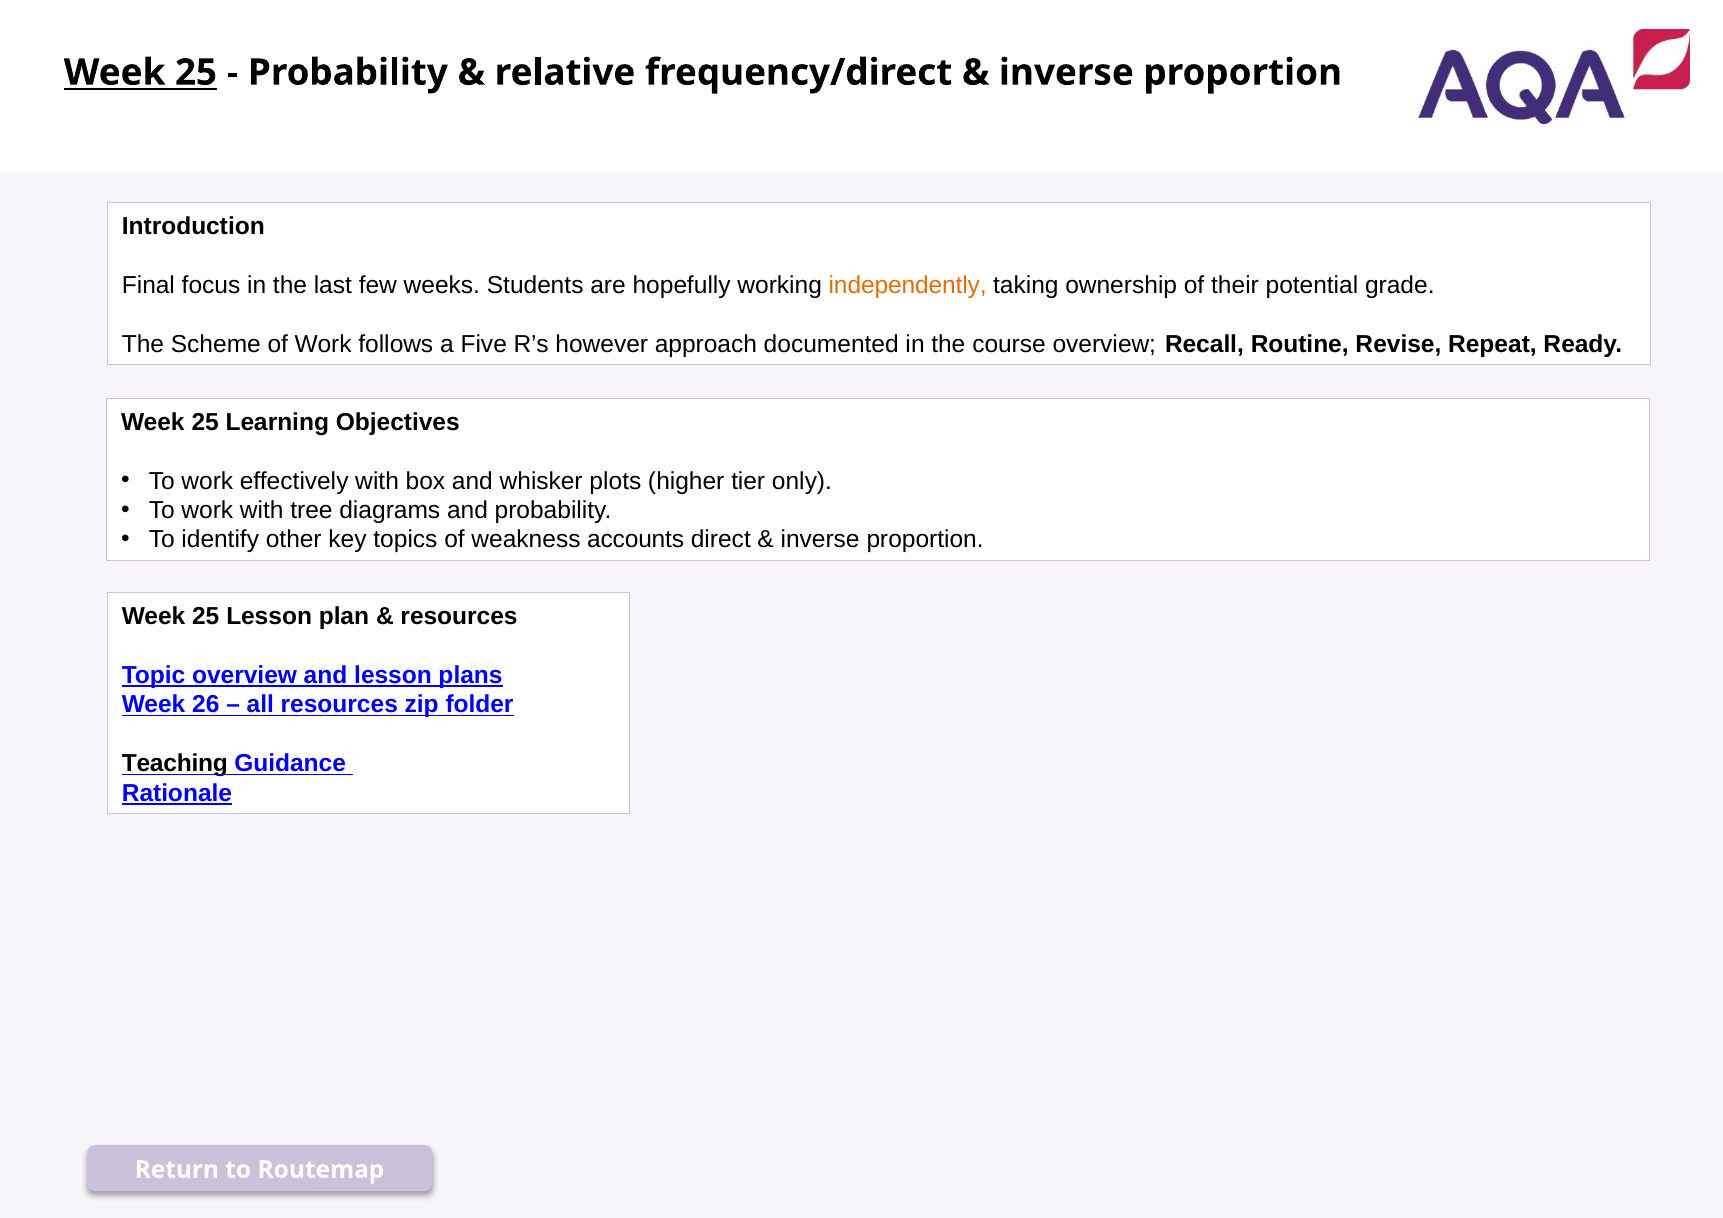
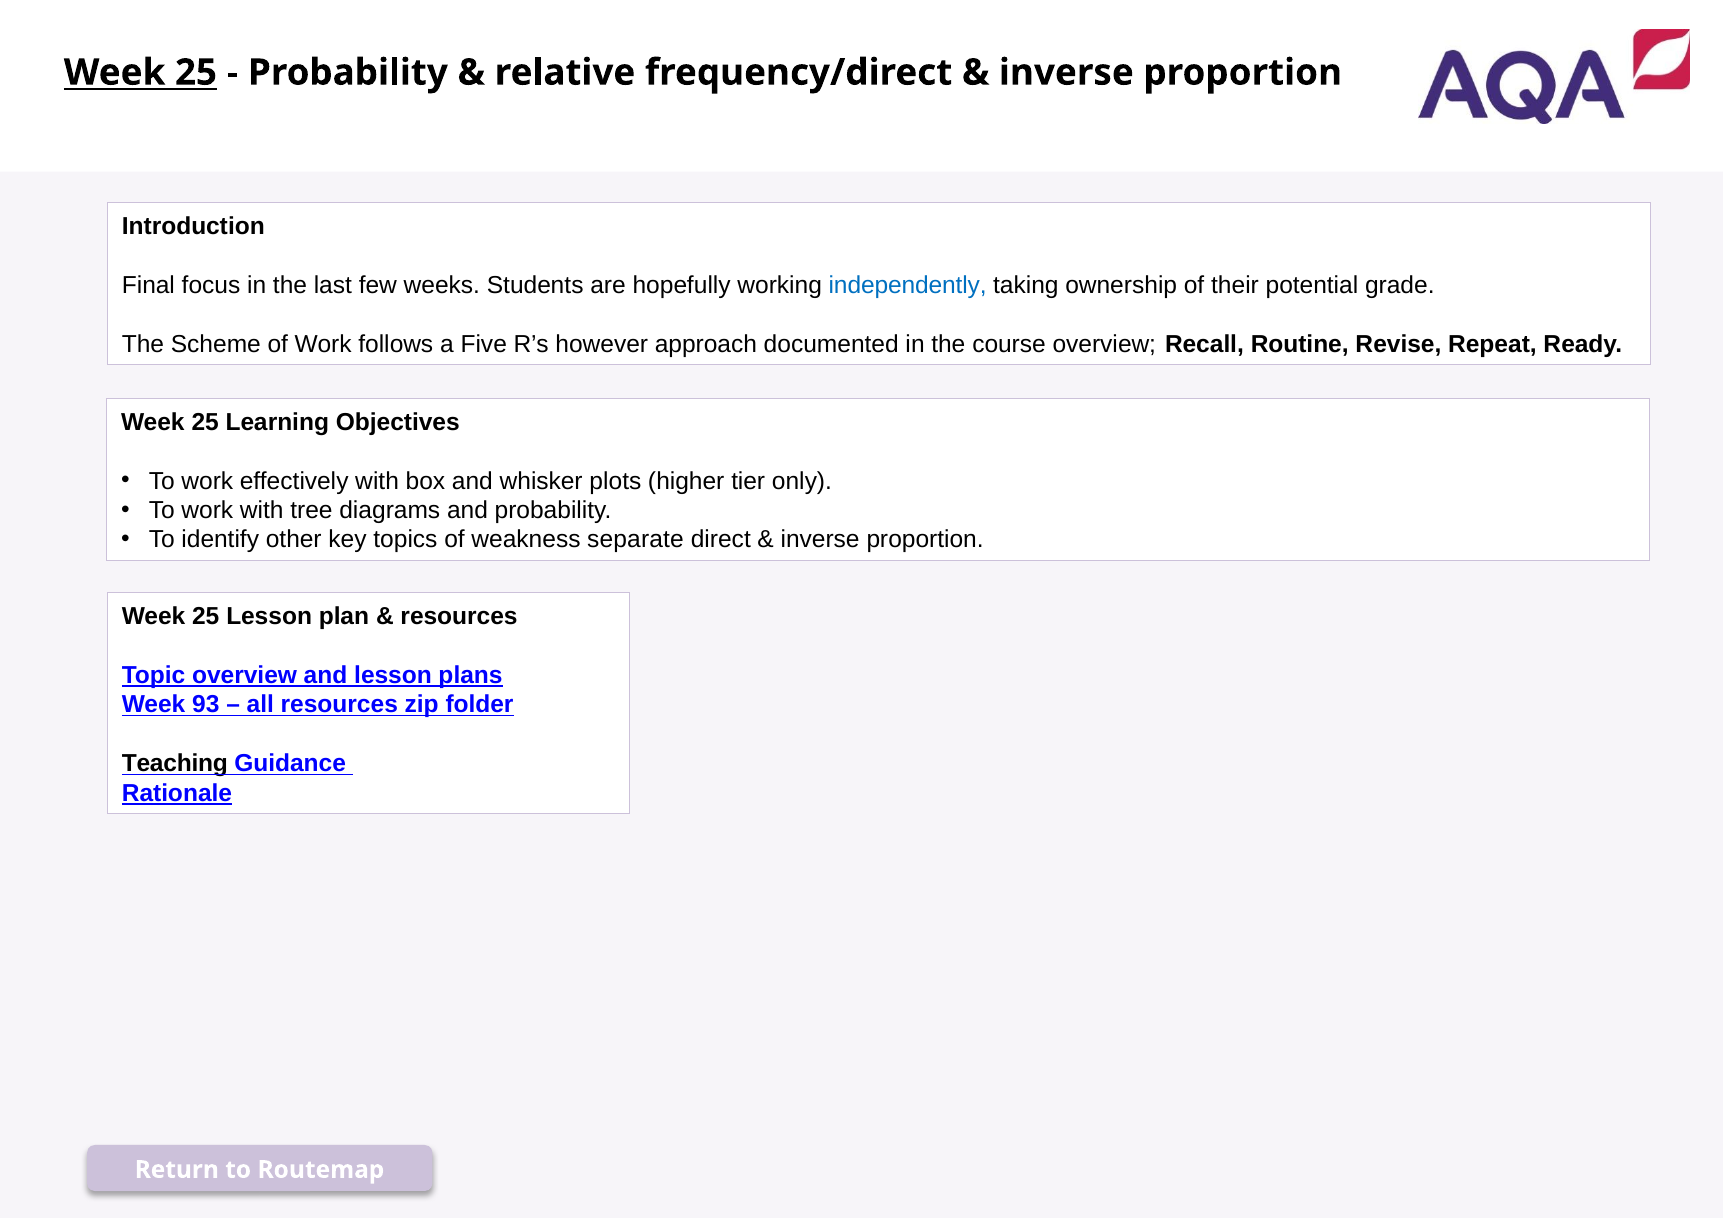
independently colour: orange -> blue (908, 286)
accounts: accounts -> separate (635, 540)
26: 26 -> 93 (206, 705)
